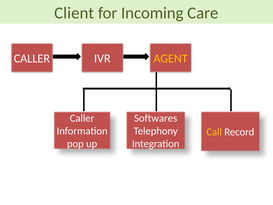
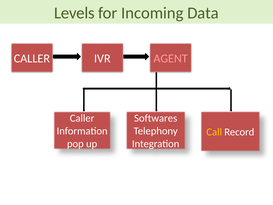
Client: Client -> Levels (74, 13)
Care: Care -> Data (203, 13)
AGENT colour: yellow -> pink (171, 58)
